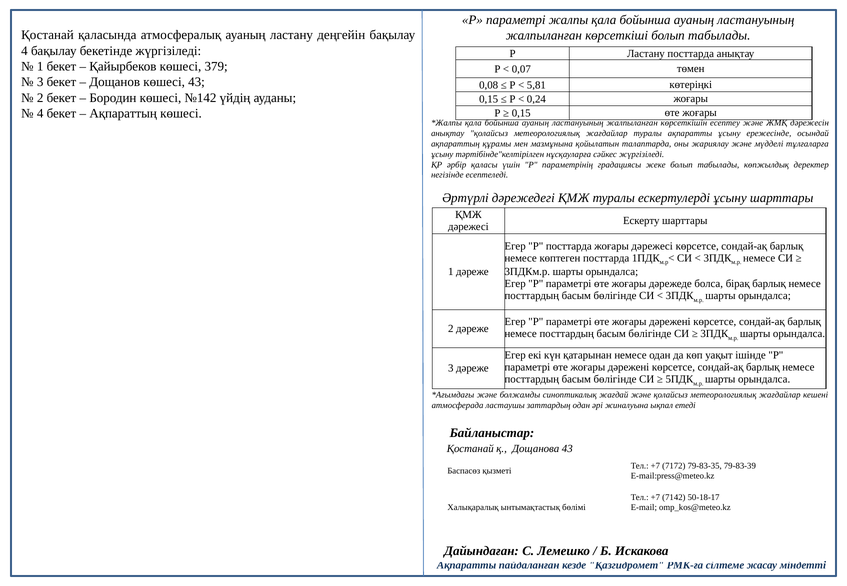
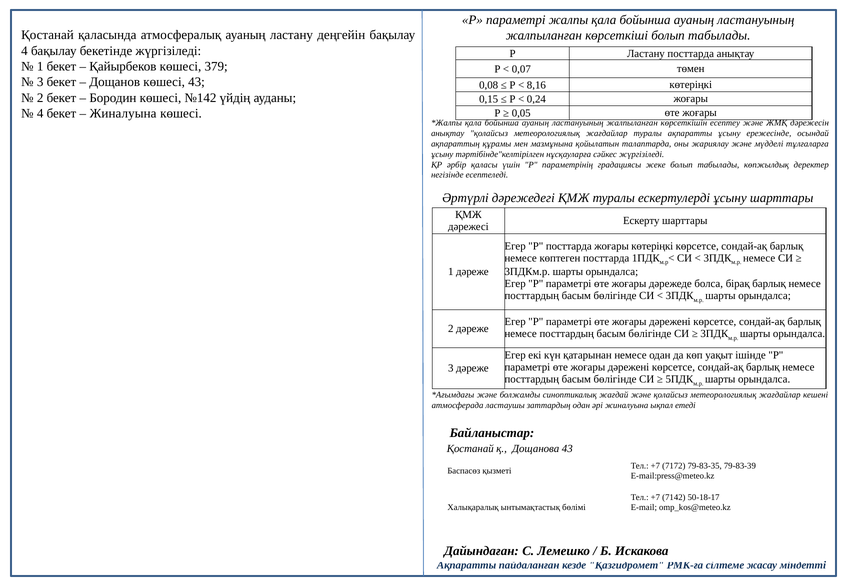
5,81: 5,81 -> 8,16 (536, 85)
Ақпараттың: Ақпараттың -> Жиналуына (123, 113)
0,15: 0,15 -> 0,05 (521, 113)
жоғары дәрежесі: дәрежесі -> көтеріңкі (652, 246)
